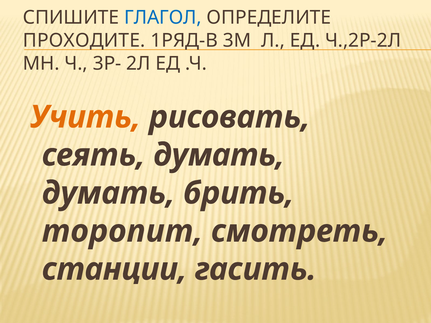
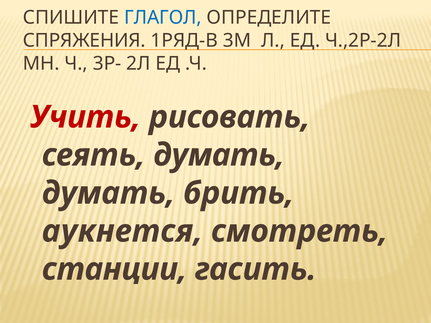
ПРОХОДИТЕ: ПРОХОДИТЕ -> СПРЯЖЕНИЯ (84, 41)
Учить colour: orange -> red (85, 117)
торопит: торопит -> аукнется (122, 231)
